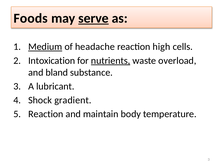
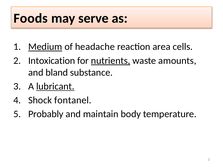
serve underline: present -> none (93, 18)
high: high -> area (162, 47)
overload: overload -> amounts (177, 61)
lubricant underline: none -> present (55, 86)
gradient: gradient -> fontanel (73, 100)
Reaction: Reaction -> Probably (46, 114)
